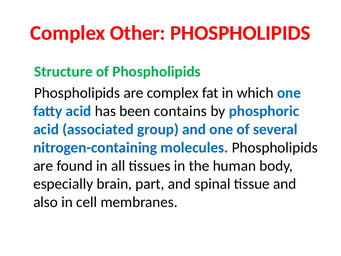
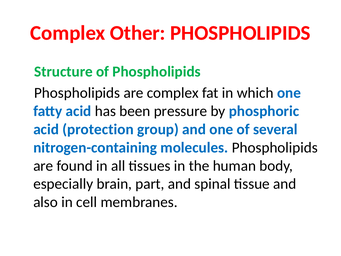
contains: contains -> pressure (180, 111)
associated: associated -> protection (98, 129)
